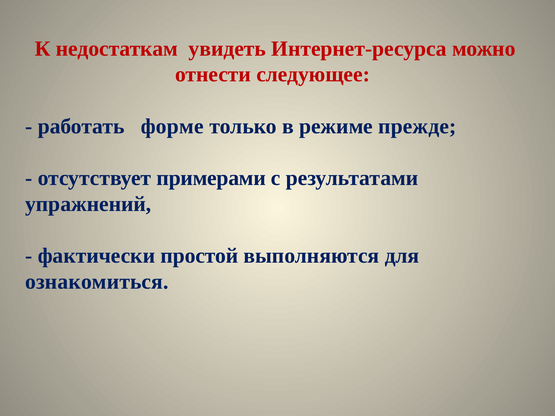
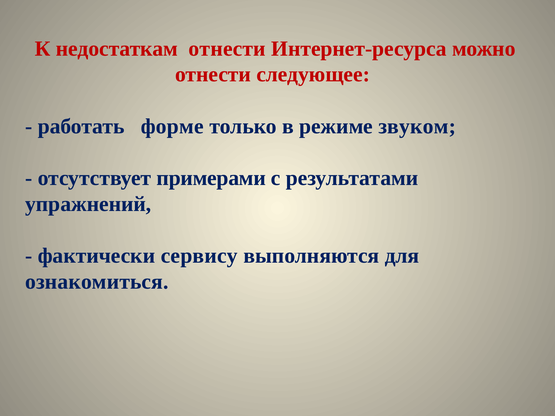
недостаткам увидеть: увидеть -> отнести (227, 49)
прежде: прежде -> звуком (417, 126)
простой: простой -> сервису (199, 256)
